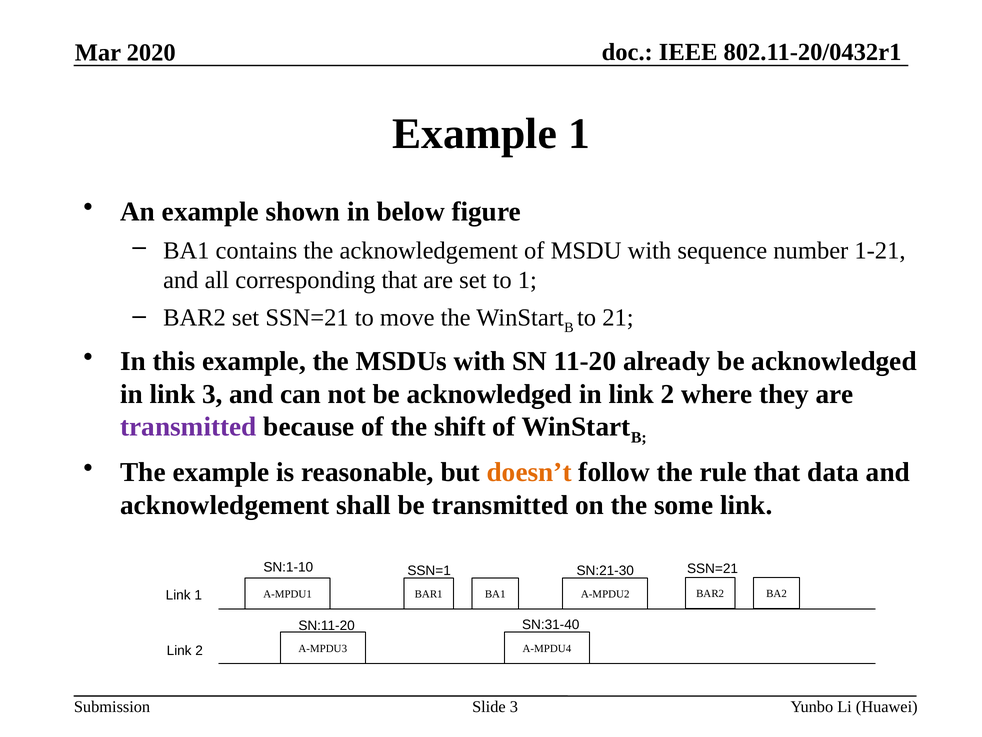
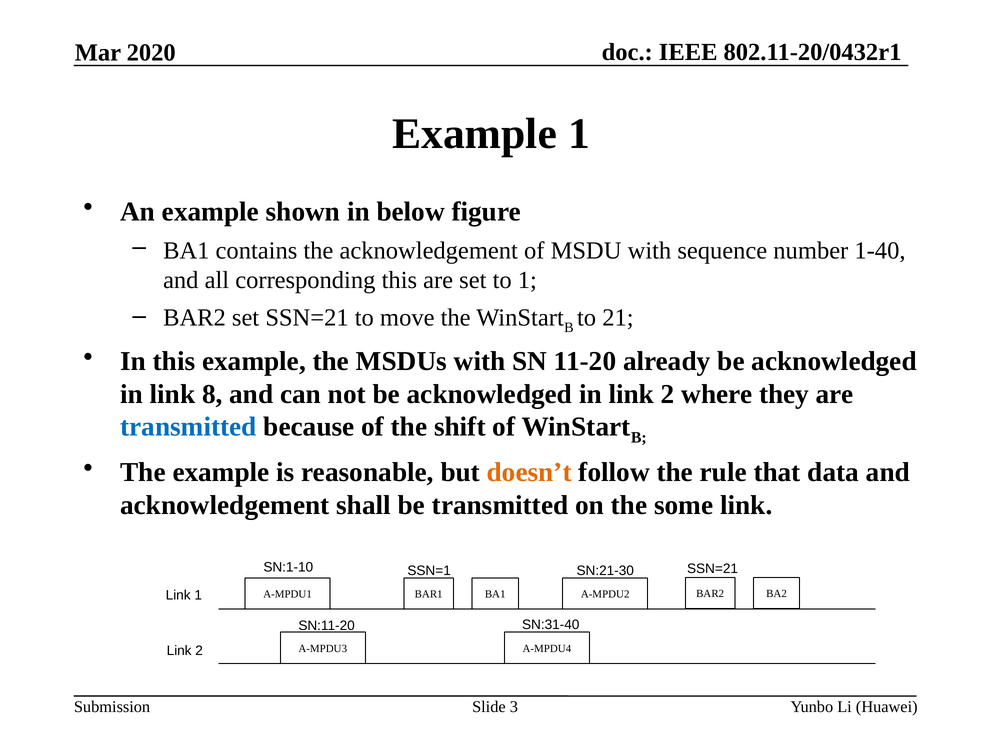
1-21: 1-21 -> 1-40 (880, 251)
corresponding that: that -> this (399, 280)
link 3: 3 -> 8 (212, 394)
transmitted colour: purple -> blue (188, 427)
